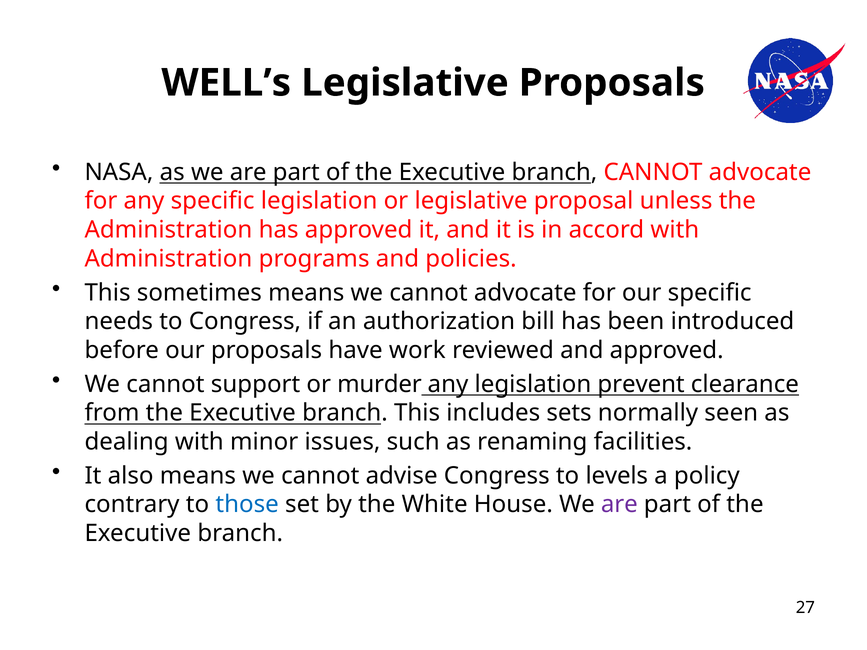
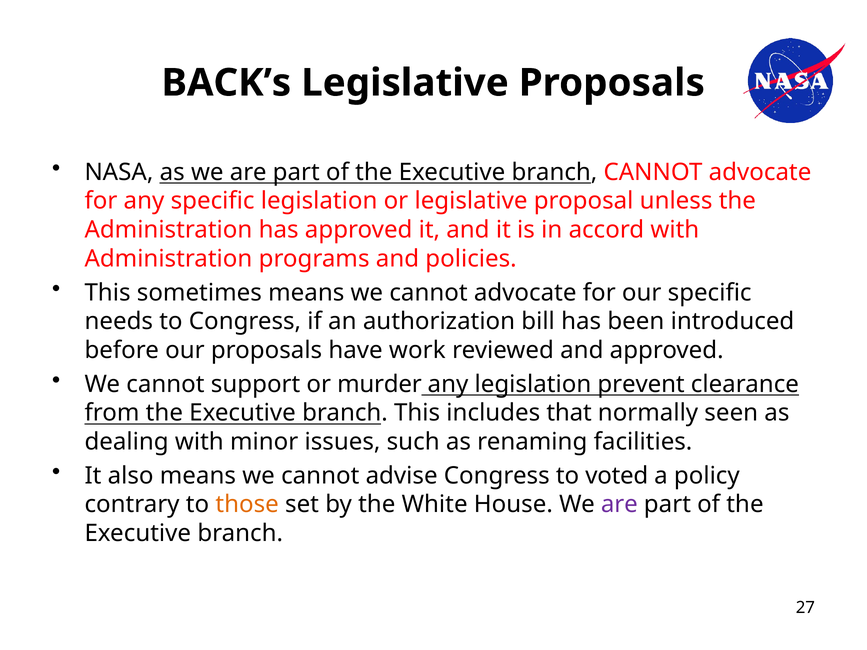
WELL’s: WELL’s -> BACK’s (226, 83)
sets: sets -> that (569, 413)
levels: levels -> voted (617, 476)
those colour: blue -> orange (247, 505)
